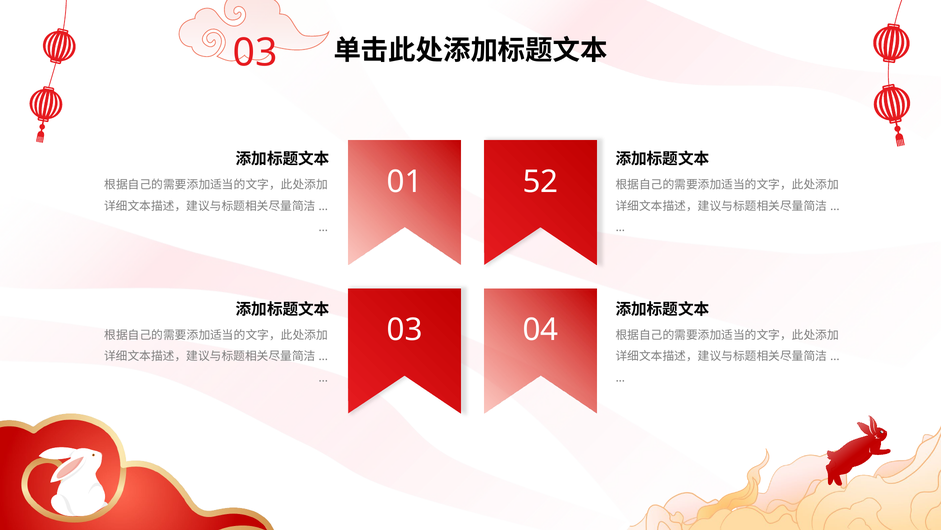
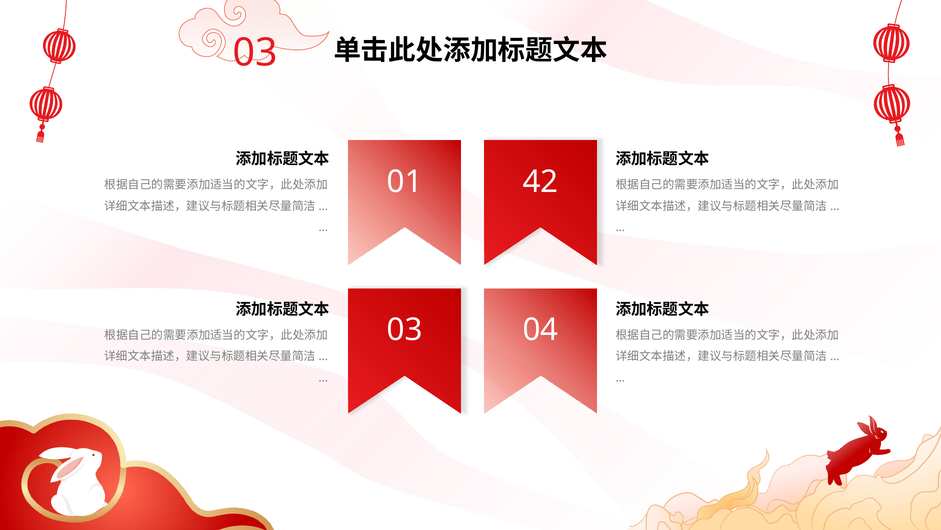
52: 52 -> 42 (540, 182)
